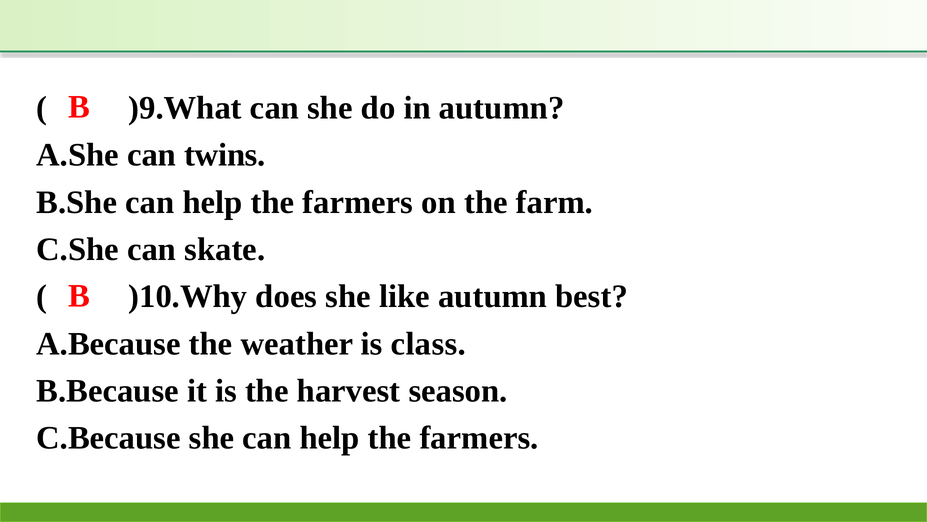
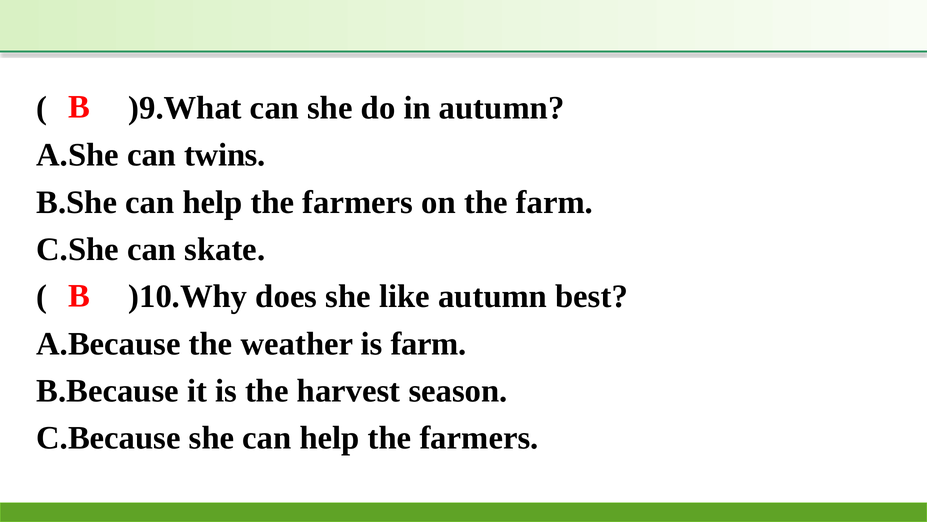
is class: class -> farm (429, 343)
